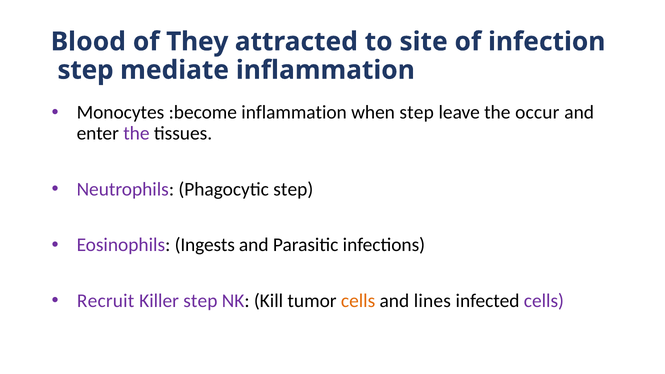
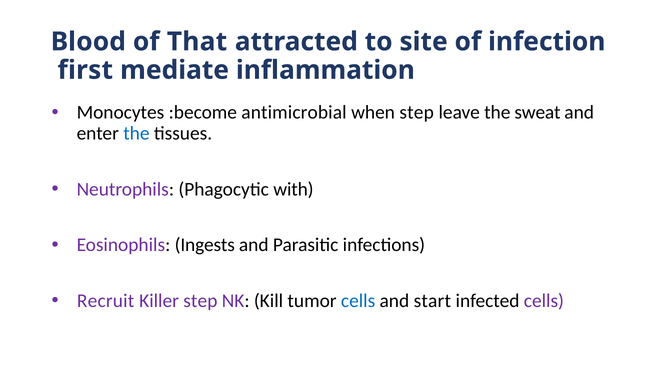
They: They -> That (197, 42)
step: step -> first (85, 70)
:become inflammation: inflammation -> antimicrobial (294, 112)
occur: occur -> sweat (538, 112)
the colour: purple -> blue (136, 133)
Phagocytic step: step -> with (293, 189)
cells colour: orange -> blue (358, 301)
lines: lines -> start (432, 301)
